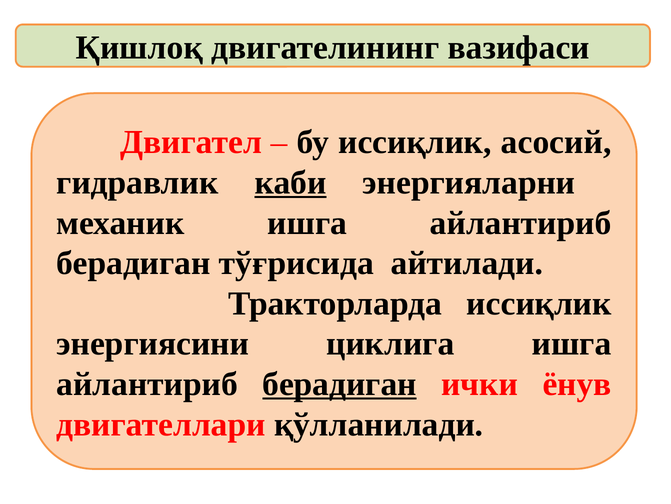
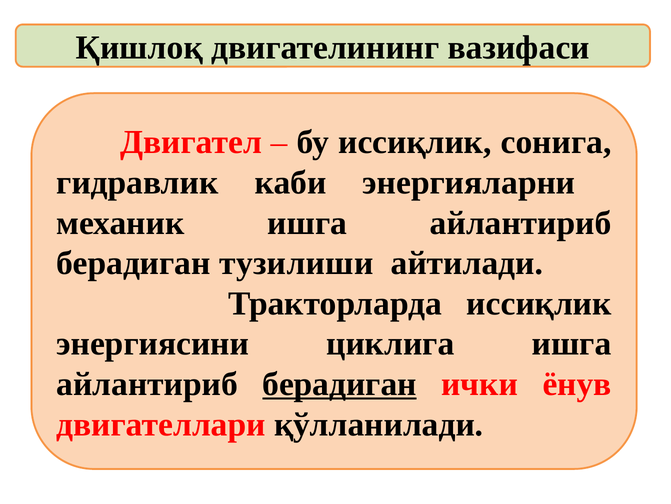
асосий: асосий -> сонига (556, 142)
каби underline: present -> none (290, 182)
тўғрисида: тўғрисида -> тузилиши (296, 263)
